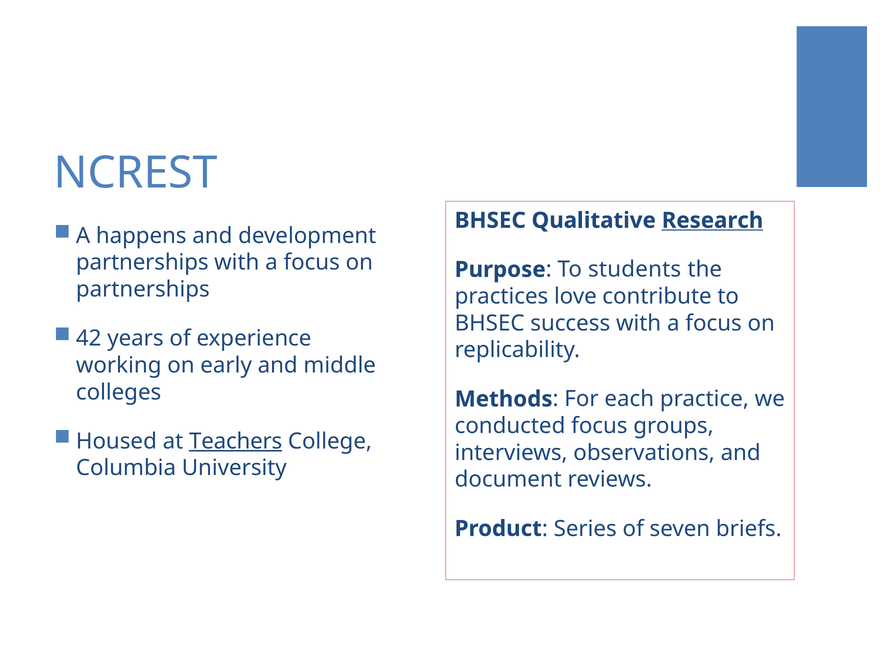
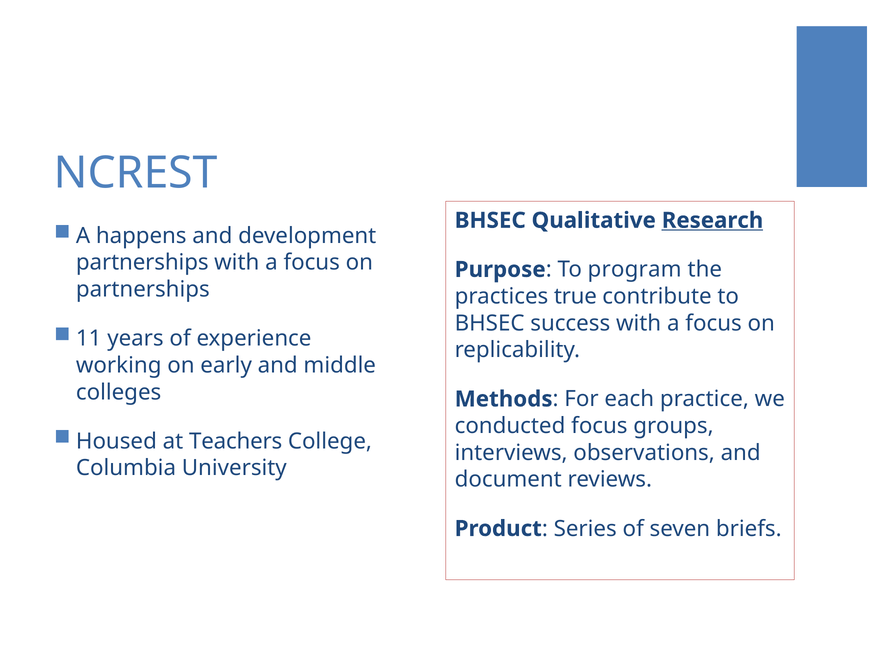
students: students -> program (635, 270)
love: love -> true (575, 297)
42: 42 -> 11 (89, 339)
Teachers underline: present -> none (236, 442)
